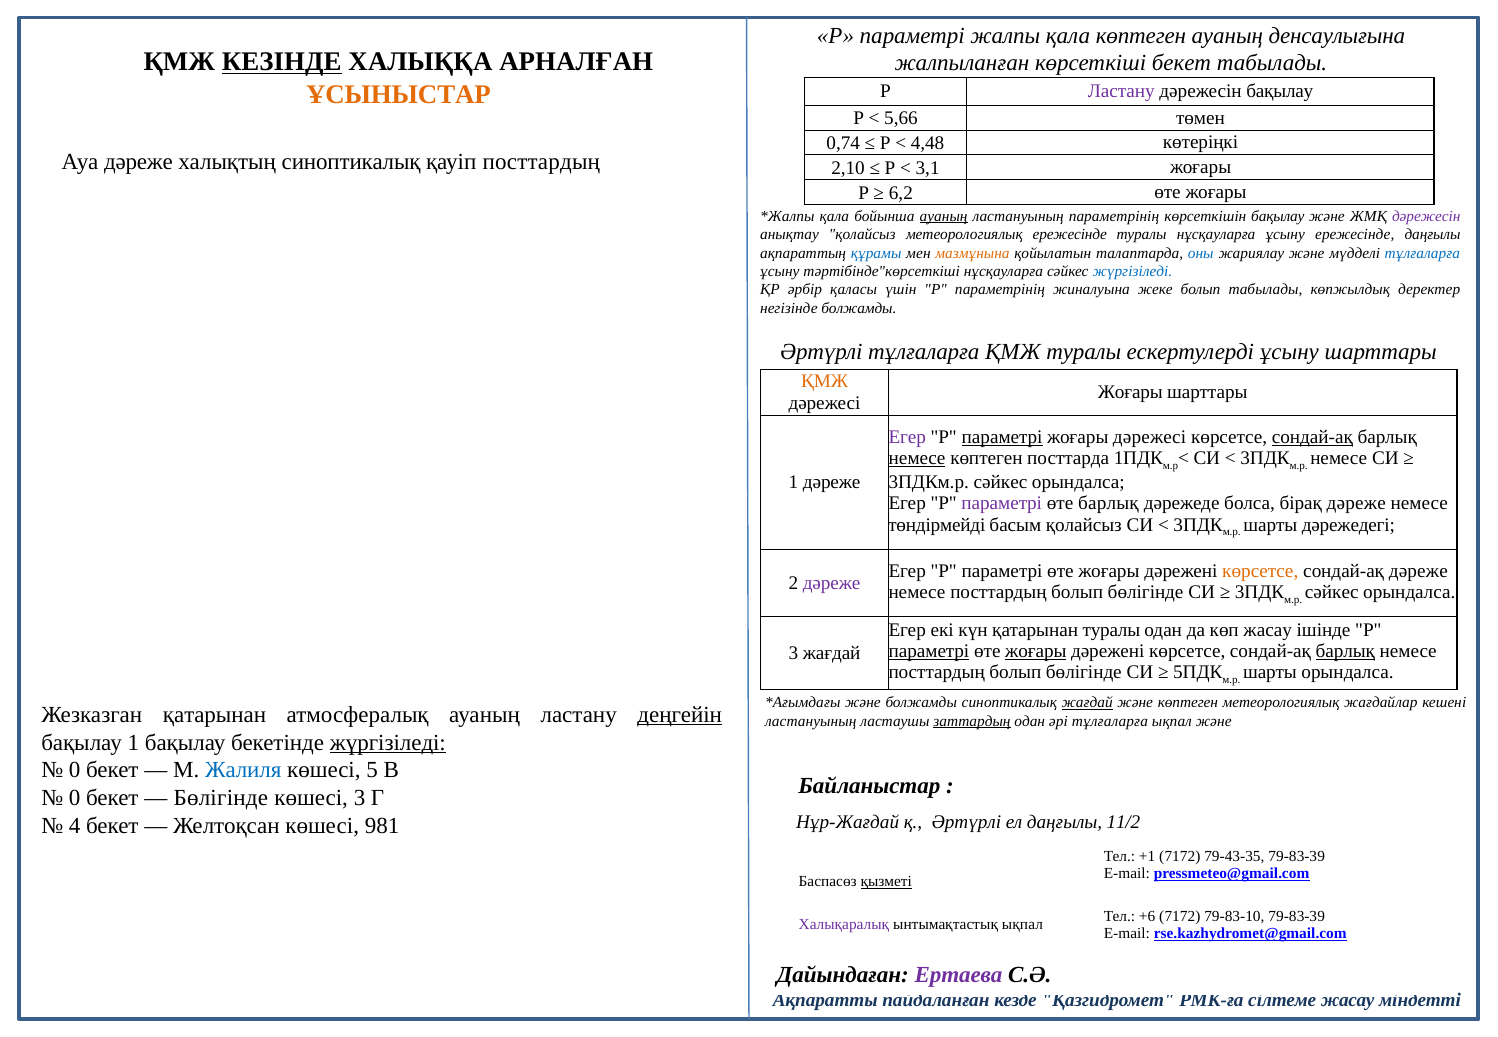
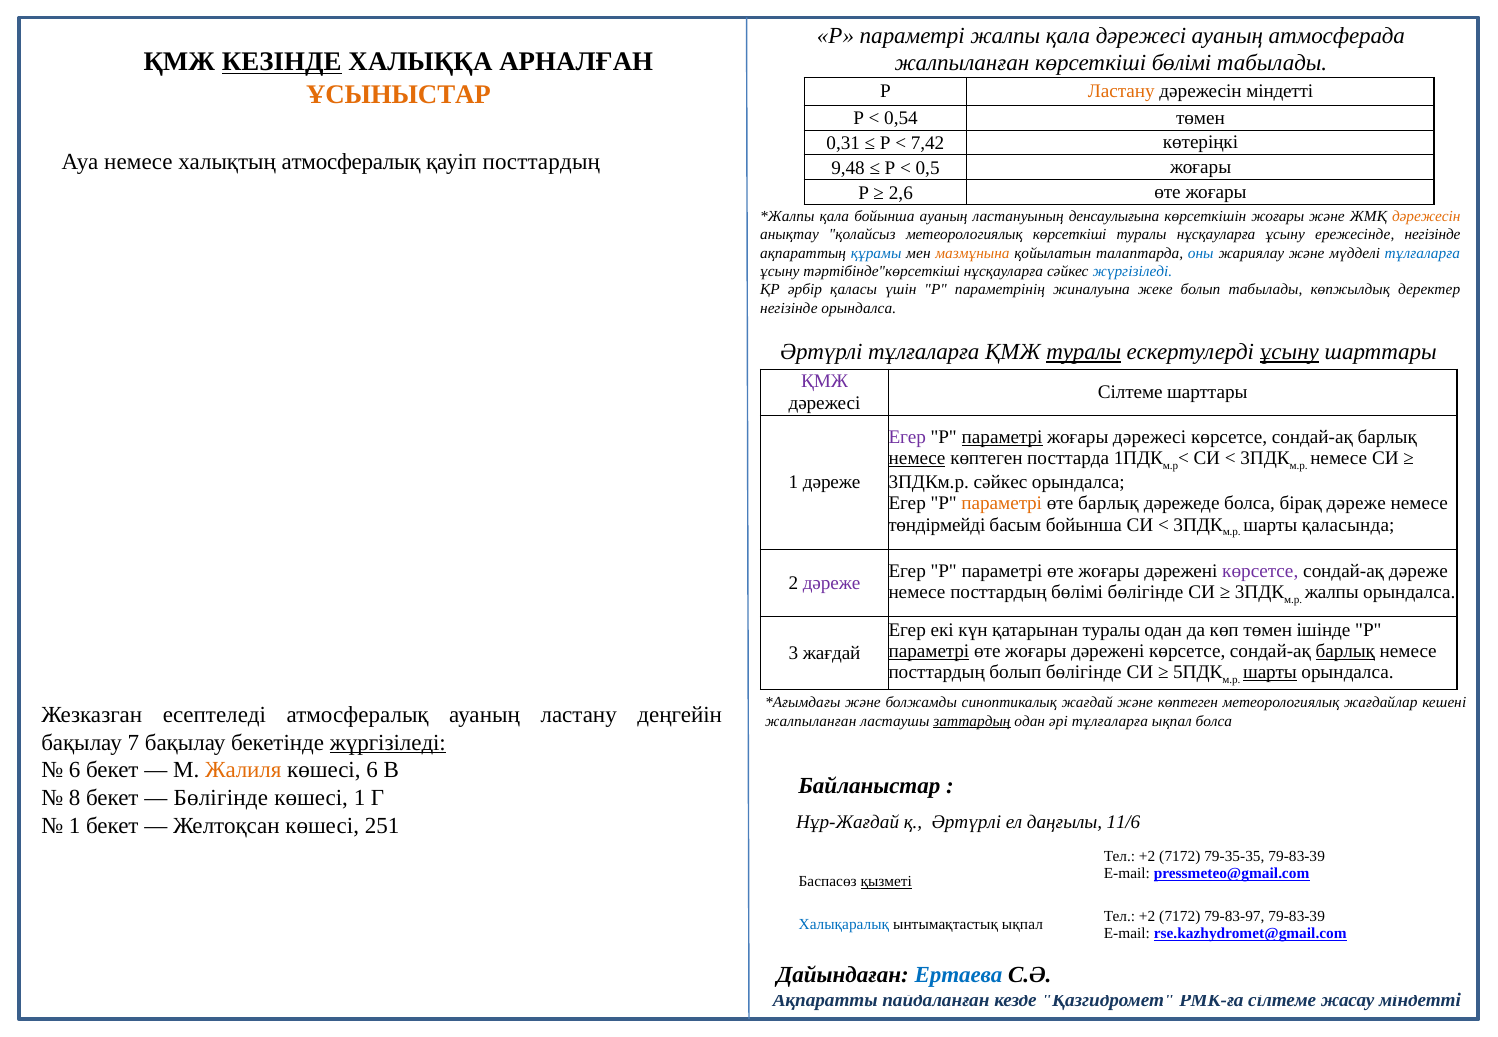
қала көптеген: көптеген -> дәрежесі (1141, 36)
денсаулығына: денсаулығына -> атмосферада (1337, 36)
көрсеткіші бекет: бекет -> бөлімі (1182, 63)
Ластану colour: purple -> orange (1121, 91)
дәрежесін бақылау: бақылау -> міндетті (1280, 91)
5,66: 5,66 -> 0,54 (901, 119)
0,74: 0,74 -> 0,31 (843, 143)
4,48: 4,48 -> 7,42 (928, 143)
Ауа дәреже: дәреже -> немесе (138, 162)
халықтың синоптикалық: синоптикалық -> атмосфералық (351, 162)
2,10: 2,10 -> 9,48 (848, 168)
3,1: 3,1 -> 0,5 (928, 168)
6,2: 6,2 -> 2,6 (901, 193)
ауаның underline: present -> none (944, 216)
ластануының параметрінің: параметрінің -> денсаулығына (1114, 216)
көрсеткішін бақылау: бақылау -> жоғары (1278, 216)
дәрежесін colour: purple -> orange (1426, 216)
метеорологиялық ережесінде: ережесінде -> көрсеткіші (1070, 235)
ережесінде даңғылы: даңғылы -> негізінде (1433, 235)
негізінде болжамды: болжамды -> орындалса (859, 308)
туралы underline: none -> present (1084, 352)
ұсыну underline: none -> present (1289, 352)
ҚМЖ colour: orange -> purple (825, 382)
Жоғары: Жоғары -> Сілтеме (1130, 392)
сондай-ақ underline: present -> none (1312, 437)
параметрі colour: purple -> orange (1002, 504)
басым қолайсыз: қолайсыз -> бойынша (1084, 525)
дәрежедегі: дәрежедегі -> қаласында (1348, 525)
көрсетсе colour: orange -> purple (1260, 571)
болып: болып -> бөлімі (1077, 592)
сәйкес: сәйкес -> жалпы (1332, 592)
көп жасау: жасау -> төмен (1268, 630)
жоғары underline: present -> none (1036, 651)
шарты underline: none -> present (1270, 673)
жағдай underline: present -> none (1087, 703)
Жезказган қатарынан: қатарынан -> есептеледі (215, 715)
деңгейін underline: present -> none (680, 715)
ластануының: ластануының -> жалпыланған (811, 721)
ықпал және: және -> болса (1214, 721)
бақылау 1: 1 -> 7 (133, 743)
0: 0 -> 6 (75, 770)
Жалиля colour: blue -> orange (243, 770)
көшесі 5: 5 -> 6 (372, 770)
0: 0 -> 8 (75, 798)
көшесі 3: 3 -> 1 (360, 798)
11/2: 11/2 -> 11/6 (1123, 822)
4: 4 -> 1 (75, 826)
981: 981 -> 251 (382, 826)
+1: +1 -> +2 (1147, 856)
79-43-35: 79-43-35 -> 79-35-35 (1234, 856)
+6: +6 -> +2 (1147, 916)
79-83-10: 79-83-10 -> 79-83-97 (1234, 916)
Халықаралық colour: purple -> blue (844, 925)
Ертаева colour: purple -> blue (958, 975)
